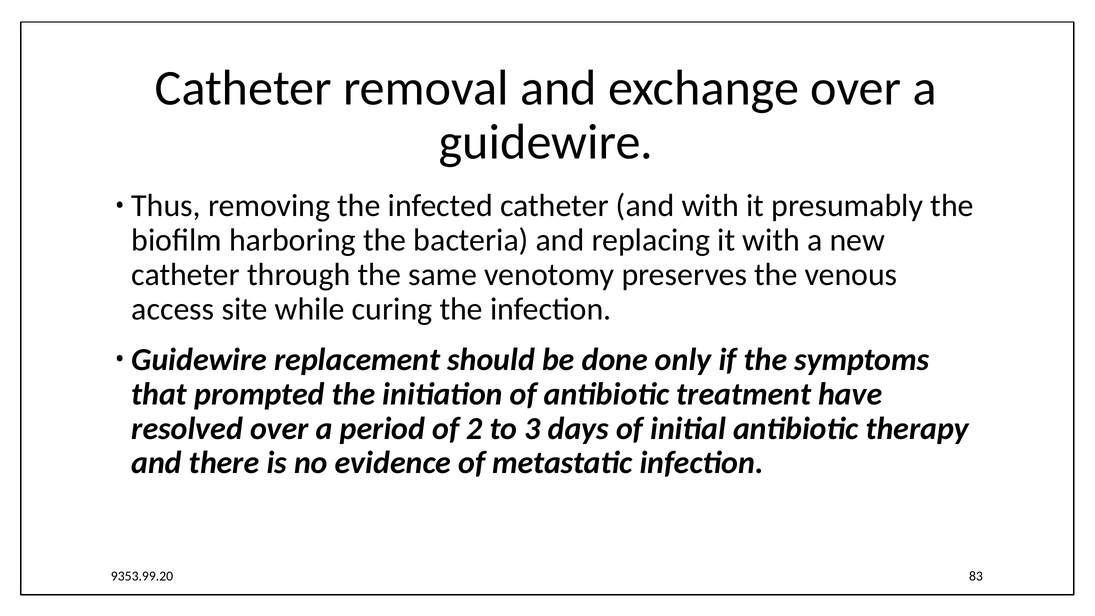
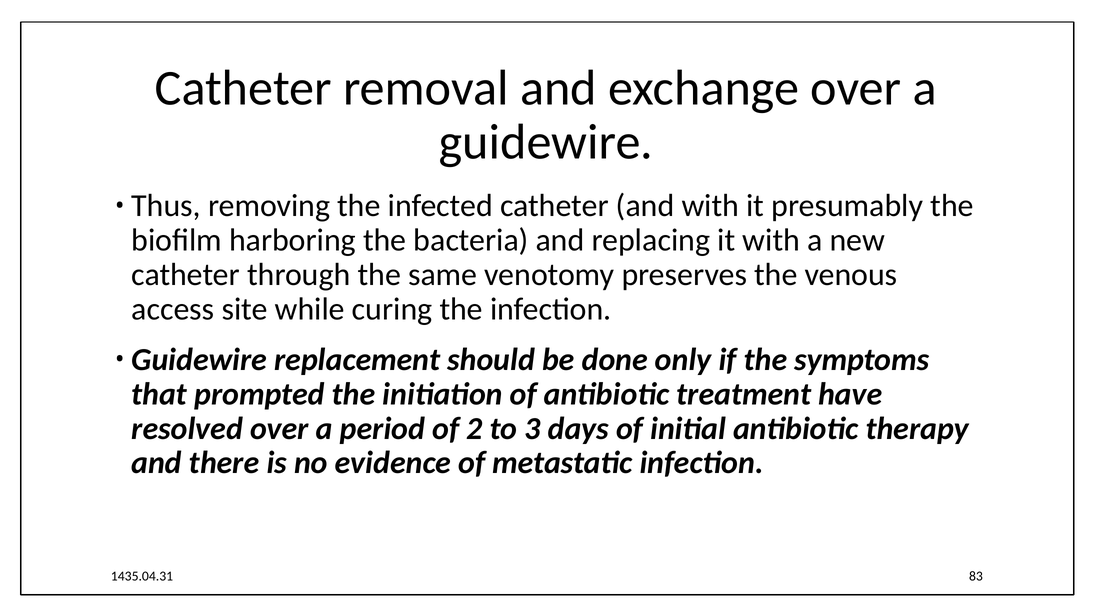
9353.99.20: 9353.99.20 -> 1435.04.31 (142, 576)
